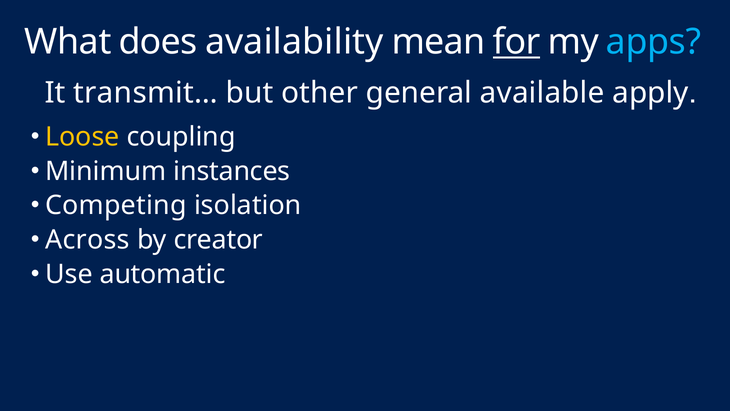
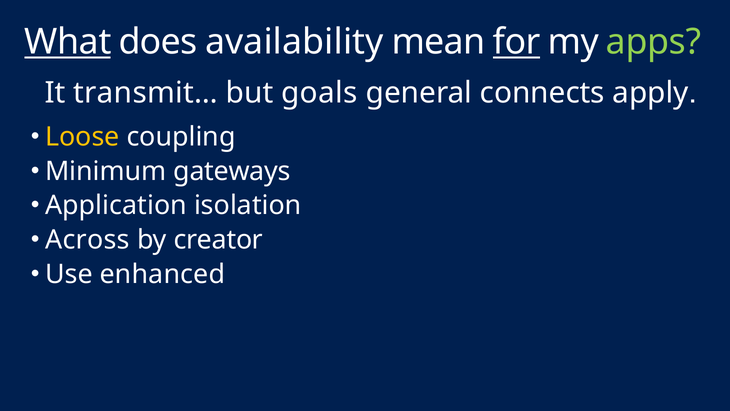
What underline: none -> present (68, 42)
apps colour: light blue -> light green (654, 42)
other: other -> goals (319, 93)
available: available -> connects (542, 93)
instances: instances -> gateways (232, 171)
Competing: Competing -> Application (116, 205)
automatic: automatic -> enhanced (162, 274)
